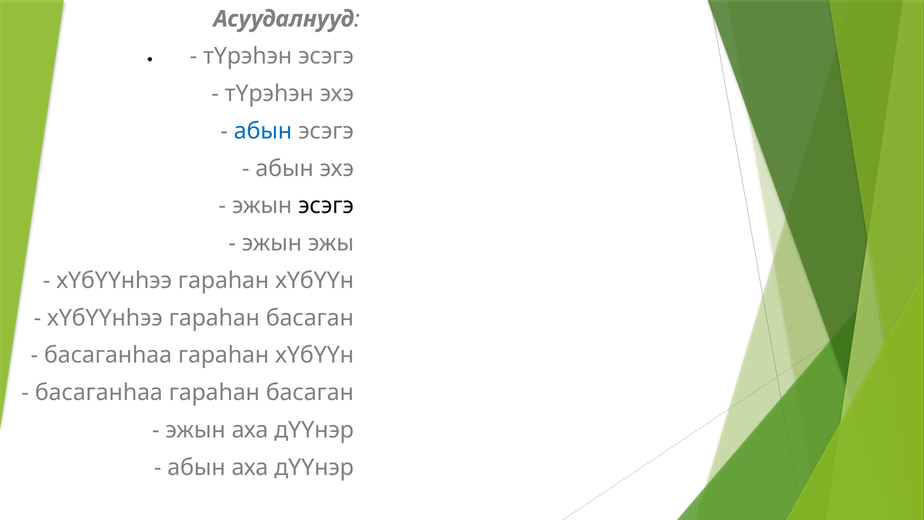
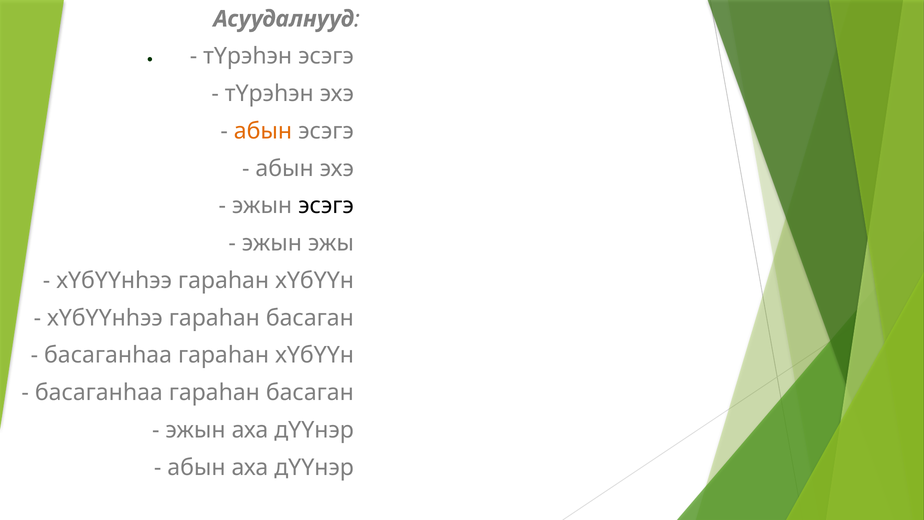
абын colour: blue -> orange (263, 131)
